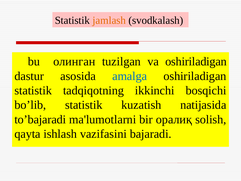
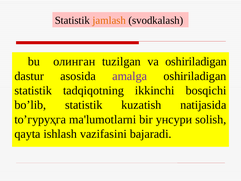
amalga colour: blue -> purple (130, 76)
to’bajaradi: to’bajaradi -> to’гуруҳга (40, 119)
оралиқ: оралиқ -> унсури (174, 119)
